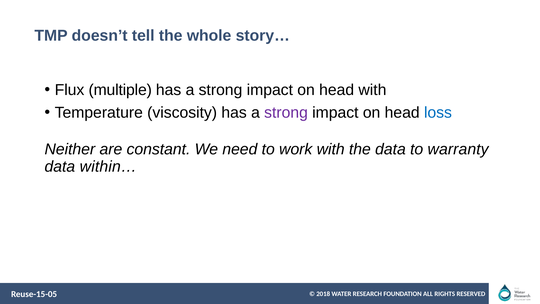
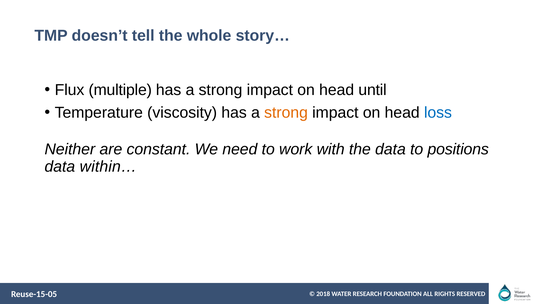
head with: with -> until (373, 90)
strong colour: purple -> orange (286, 113)
warranty: warranty -> positions (458, 149)
